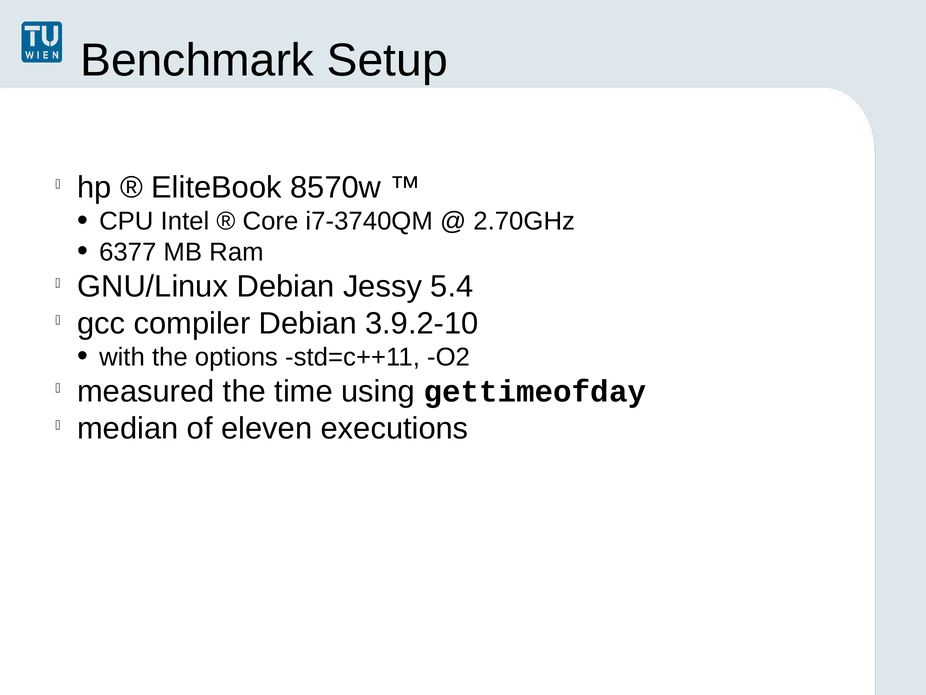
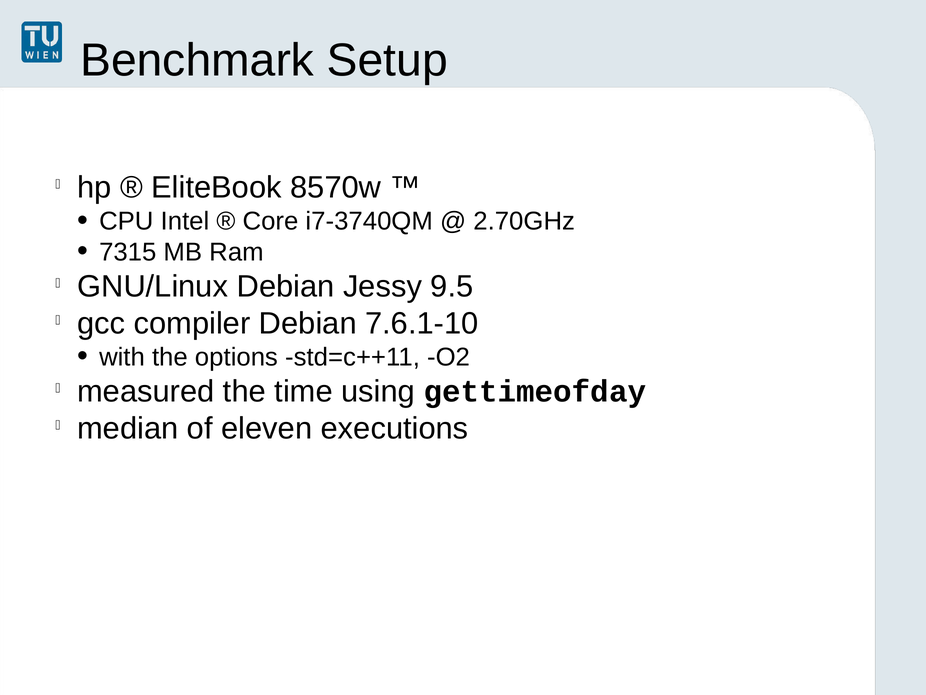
6377: 6377 -> 7315 (128, 252)
5.4: 5.4 -> 9.5 (452, 286)
3.9.2-10: 3.9.2-10 -> 7.6.1-10 (422, 323)
